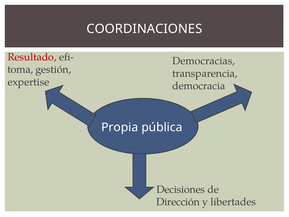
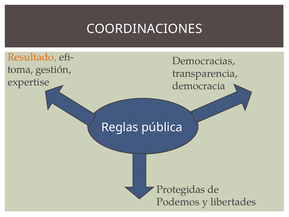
Resultado colour: red -> orange (32, 57)
Propia: Propia -> Reglas (120, 127)
Decisiones: Decisiones -> Protegidas (181, 189)
Dirección: Dirección -> Podemos (178, 202)
